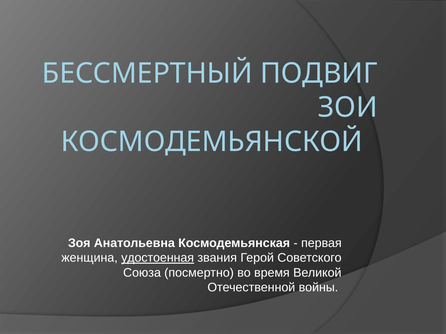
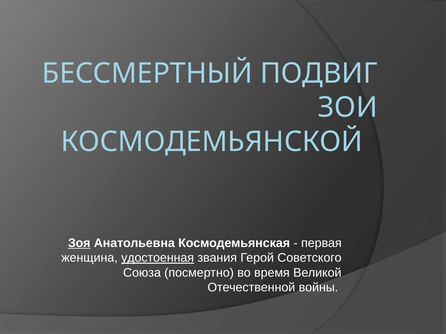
Зоя underline: none -> present (79, 243)
